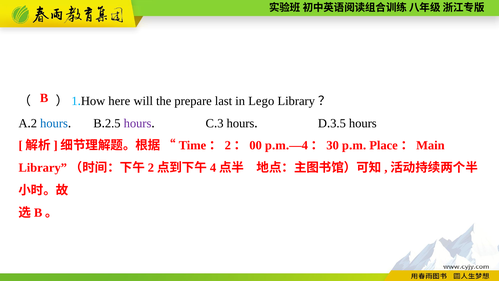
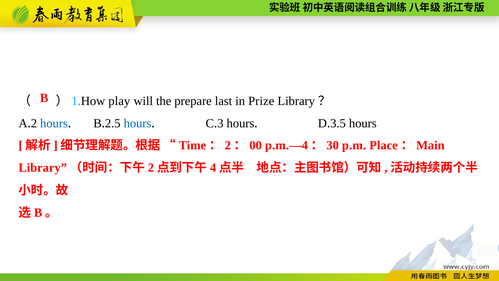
here: here -> play (119, 101)
Lego: Lego -> Prize (261, 101)
hours colour: purple -> blue (138, 123)
